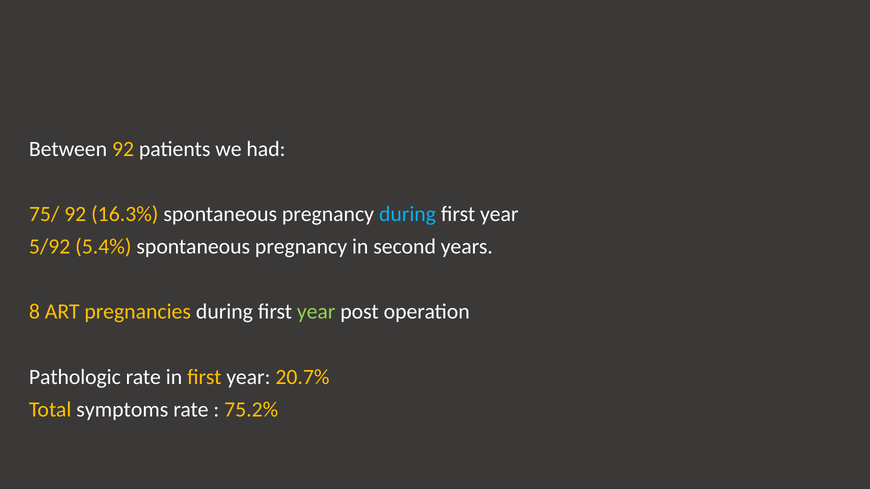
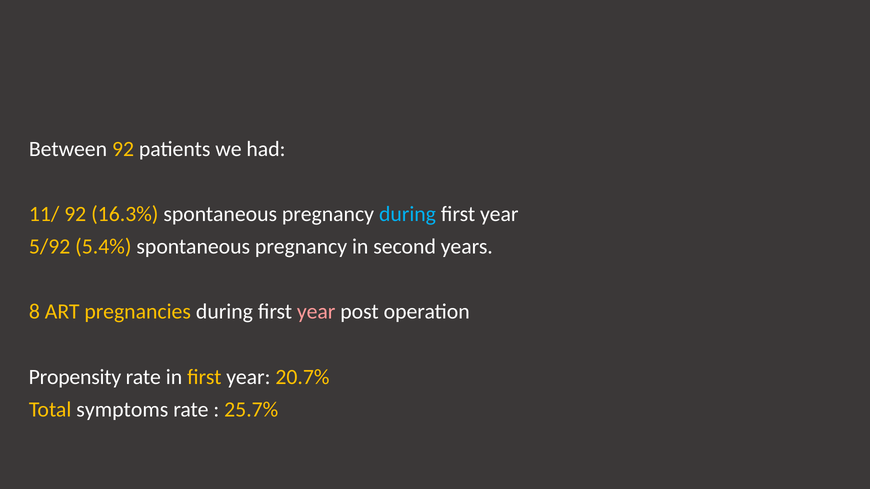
75/: 75/ -> 11/ (44, 214)
year colour: light green -> pink (316, 312)
Pathologic: Pathologic -> Propensity (75, 377)
75.2%: 75.2% -> 25.7% (251, 410)
